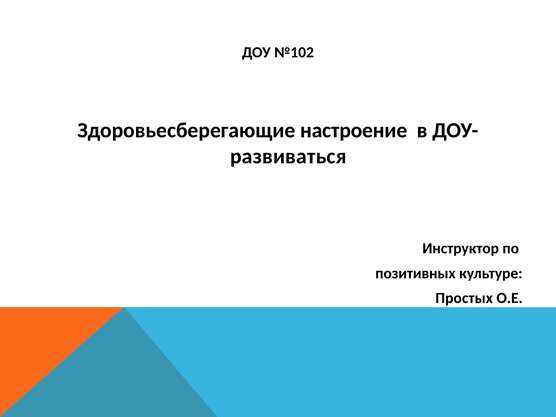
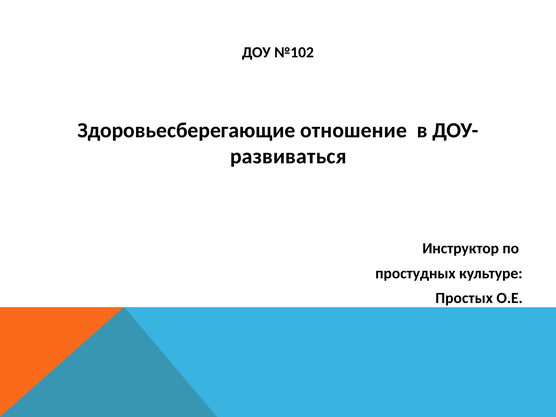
настроение: настроение -> отношение (354, 131)
позитивных: позитивных -> простудных (415, 273)
